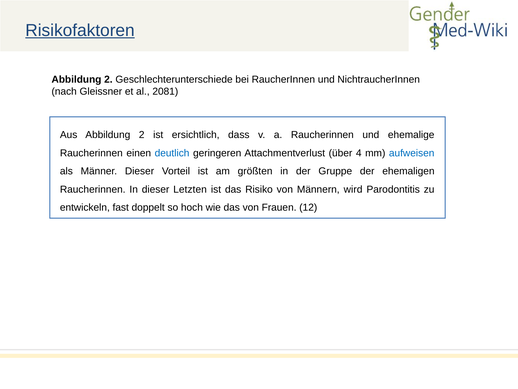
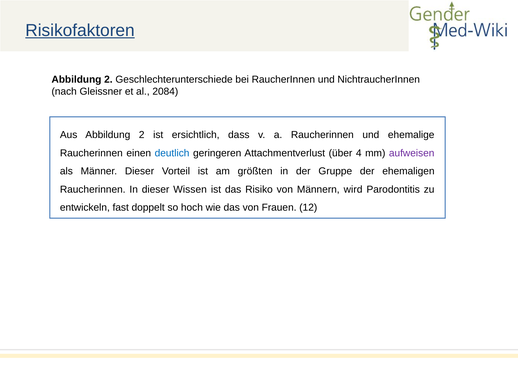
2081: 2081 -> 2084 (165, 91)
aufweisen colour: blue -> purple (412, 153)
Letzten: Letzten -> Wissen (190, 189)
